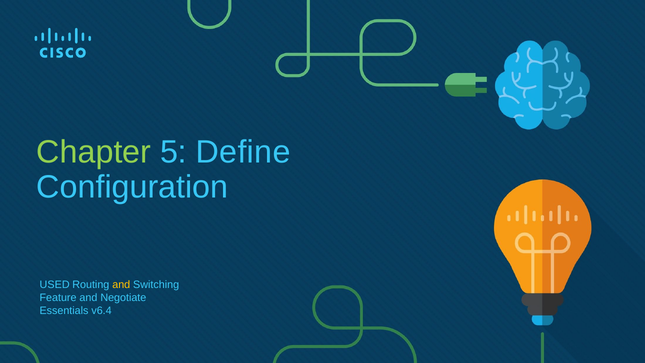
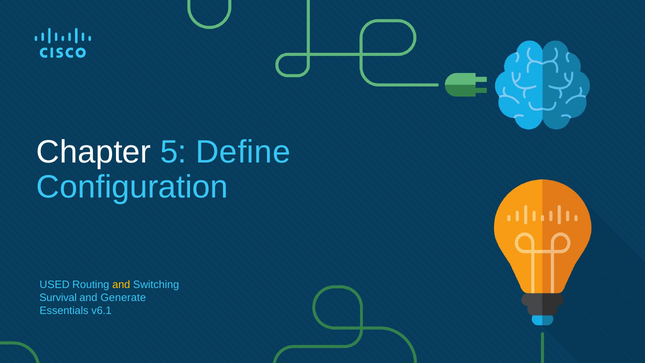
Chapter colour: light green -> white (94, 152)
Feature: Feature -> Survival (58, 298)
Negotiate: Negotiate -> Generate (123, 298)
v6.4: v6.4 -> v6.1 (102, 310)
